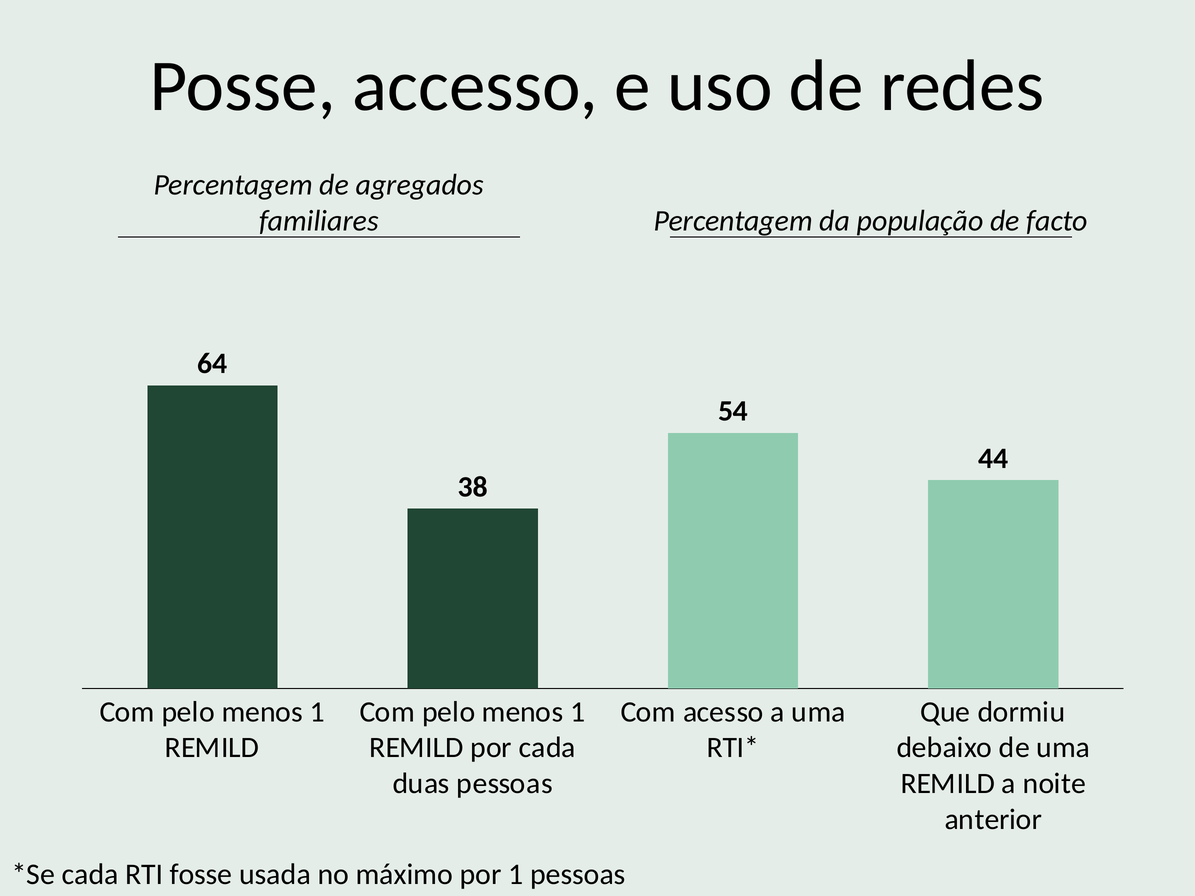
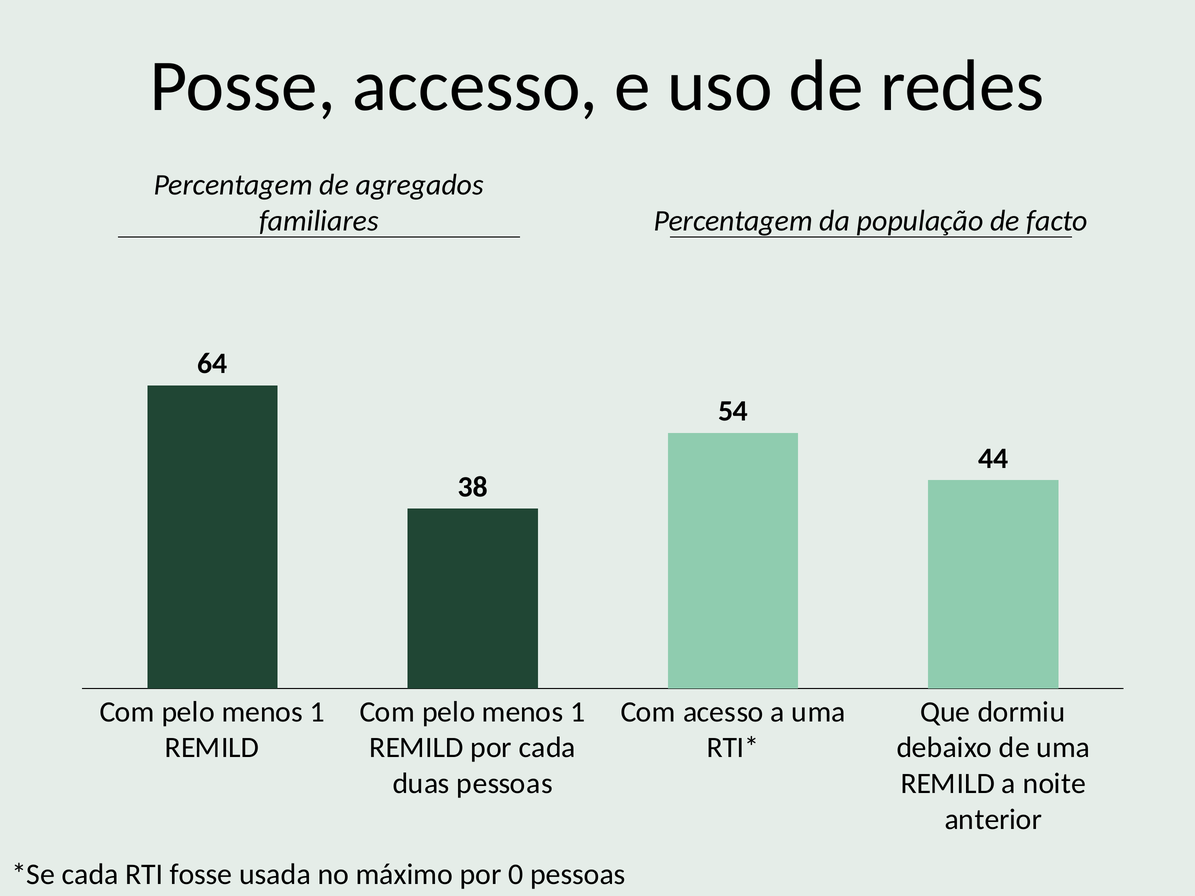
por 1: 1 -> 0 (516, 875)
